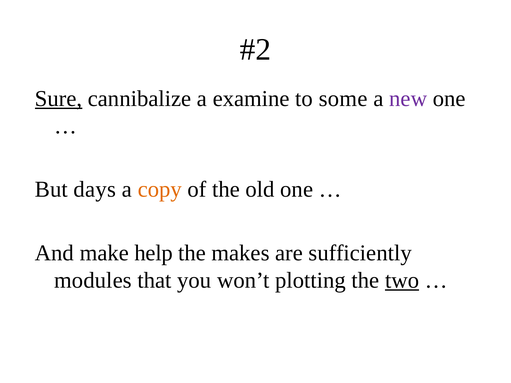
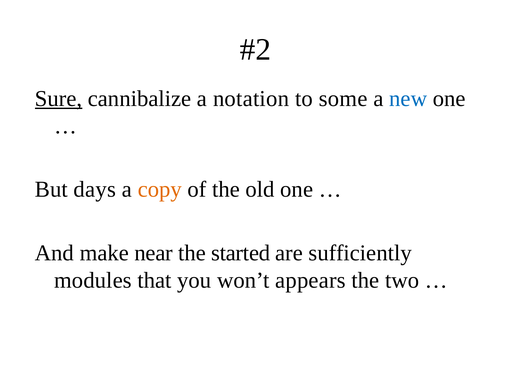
examine: examine -> notation (251, 99)
new colour: purple -> blue (408, 99)
help: help -> near (154, 253)
makes: makes -> started (241, 253)
plotting: plotting -> appears (311, 280)
two underline: present -> none (402, 280)
